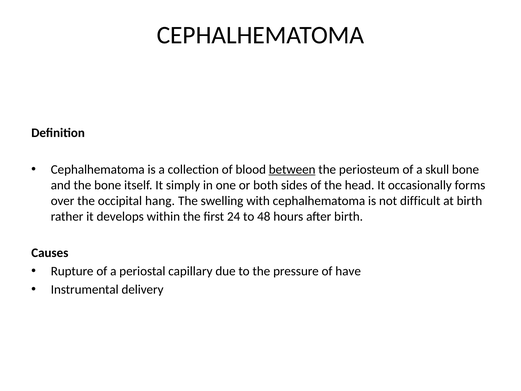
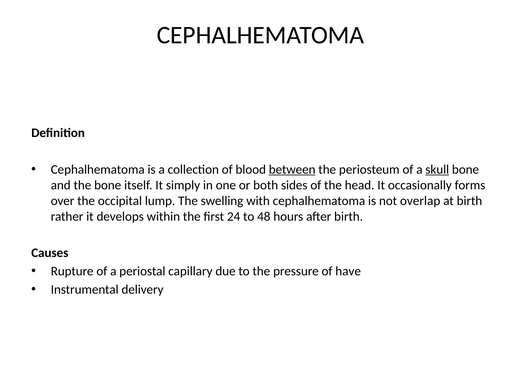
skull underline: none -> present (437, 169)
hang: hang -> lump (160, 201)
difficult: difficult -> overlap (420, 201)
